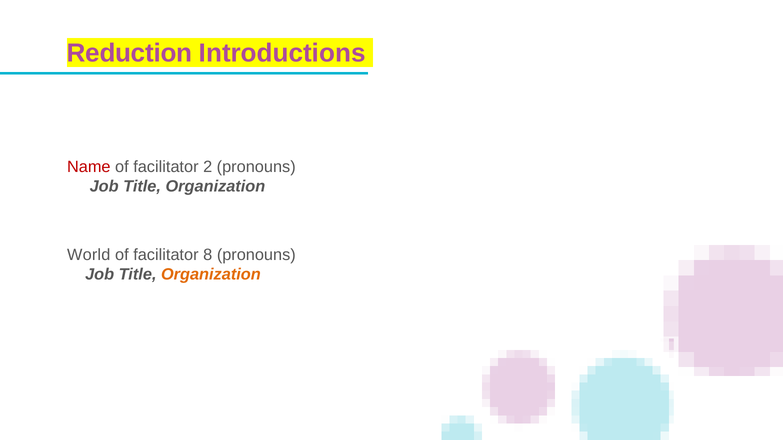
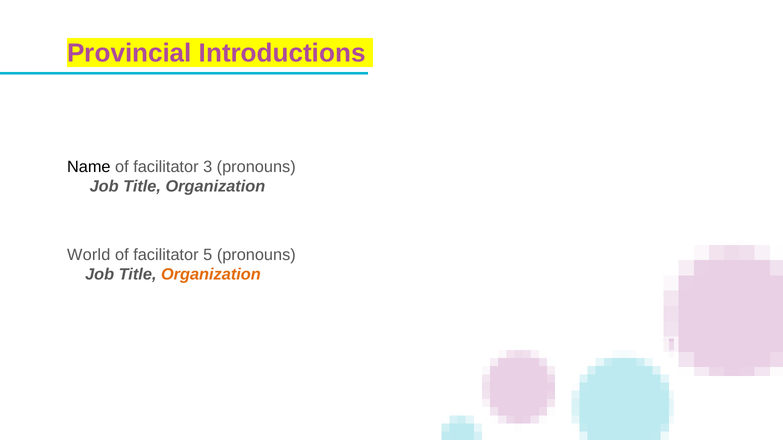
Reduction: Reduction -> Provincial (129, 53)
Name colour: red -> black (89, 167)
2: 2 -> 3 (208, 167)
8: 8 -> 5 (208, 255)
